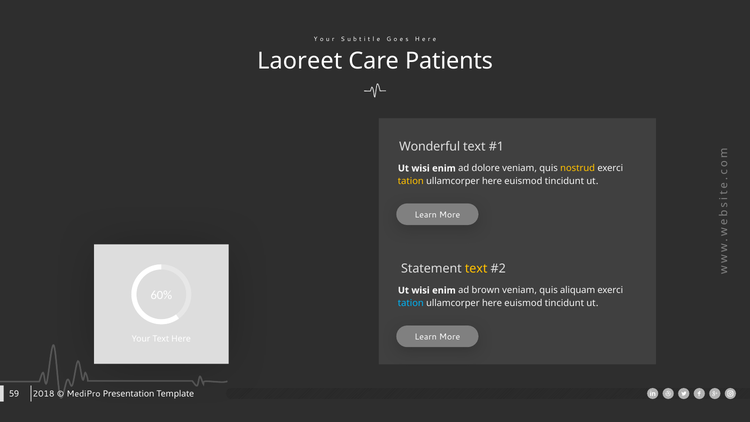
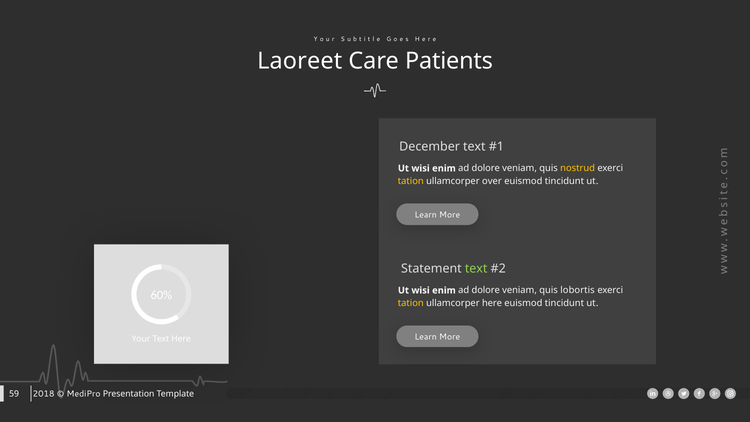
Wonderful: Wonderful -> December (430, 147)
here: here -> over (492, 181)
text colour: yellow -> light green (476, 269)
brown: brown -> dolore (486, 290)
aliquam: aliquam -> lobortis (578, 290)
tation colour: light blue -> yellow (411, 303)
